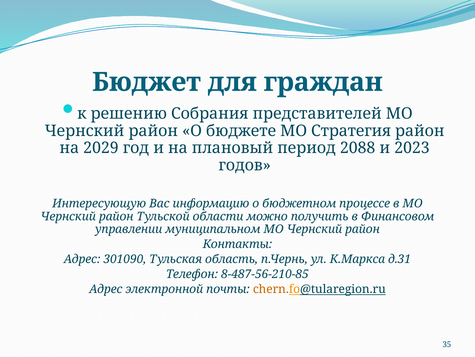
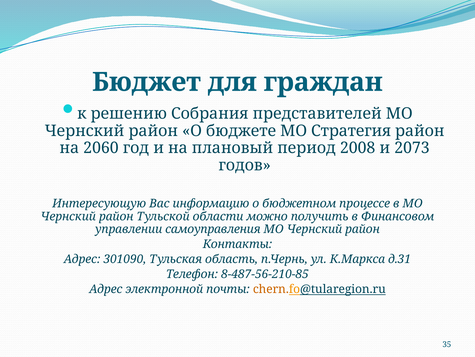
2029: 2029 -> 2060 (101, 148)
2088: 2088 -> 2008 (358, 148)
2023: 2023 -> 2073 (412, 148)
муниципальном: муниципальном -> самоуправления (213, 229)
